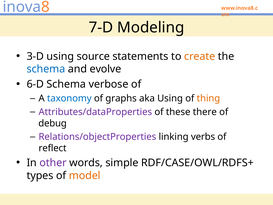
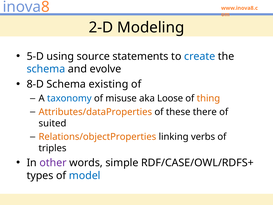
7-D: 7-D -> 2-D (101, 27)
3-D: 3-D -> 5-D (35, 56)
create colour: orange -> blue (200, 56)
6-D: 6-D -> 8-D (35, 84)
verbose: verbose -> existing (109, 84)
graphs: graphs -> misuse (121, 98)
aka Using: Using -> Loose (170, 98)
Attributes/dataProperties colour: purple -> orange (95, 112)
debug: debug -> suited (52, 123)
Relations/objectProperties colour: purple -> orange (97, 137)
reflect: reflect -> triples (53, 148)
model colour: orange -> blue (85, 175)
